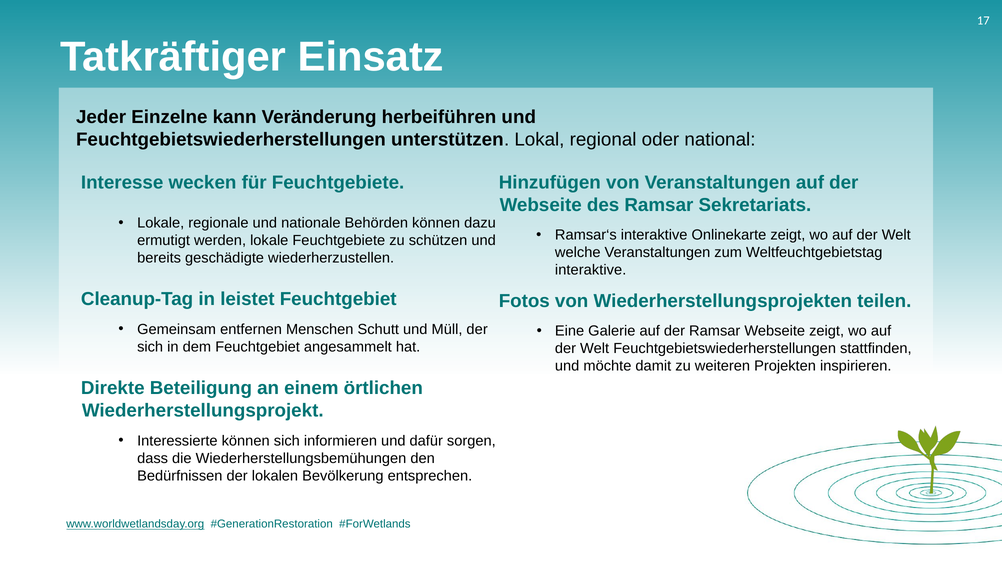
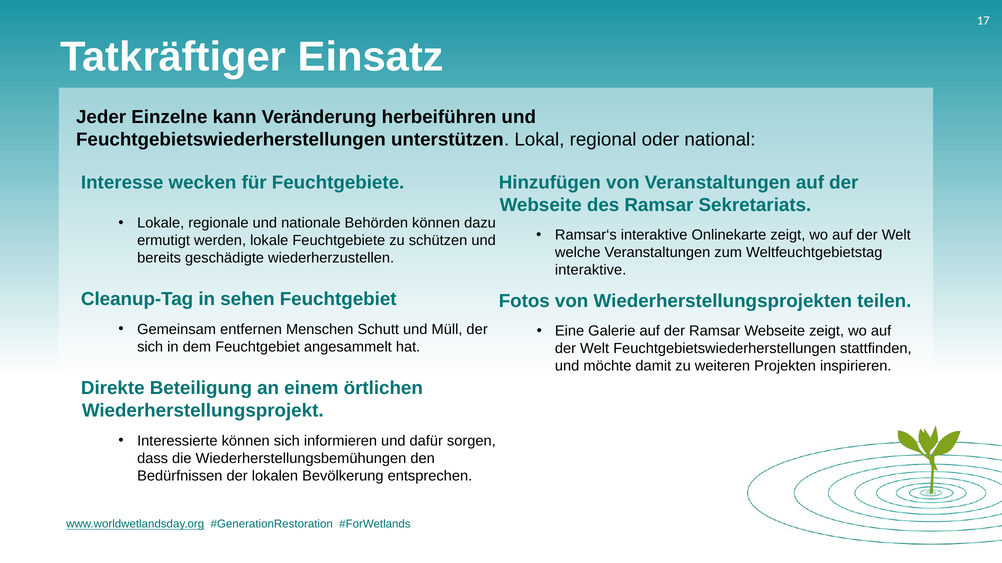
leistet: leistet -> sehen (247, 300)
